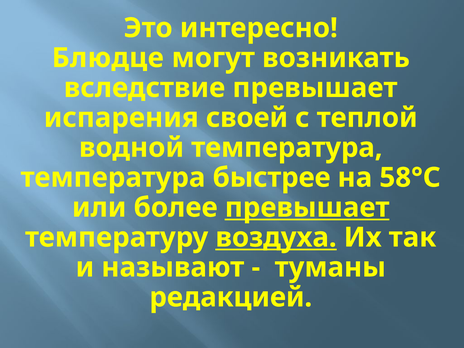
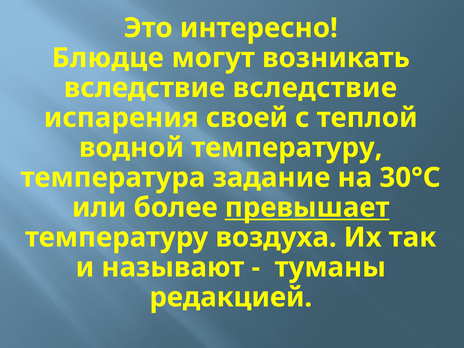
вследствие превышает: превышает -> вследствие (315, 88)
водной температура: температура -> температуру (287, 148)
быстрее: быстрее -> задание (272, 178)
58°С: 58°С -> 30°С (410, 178)
воздуха underline: present -> none (276, 237)
